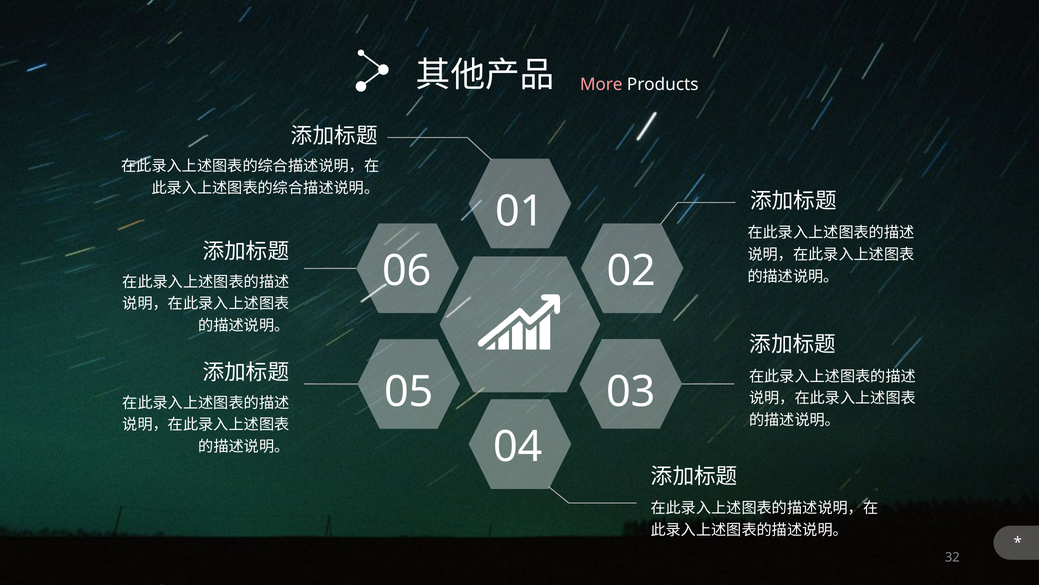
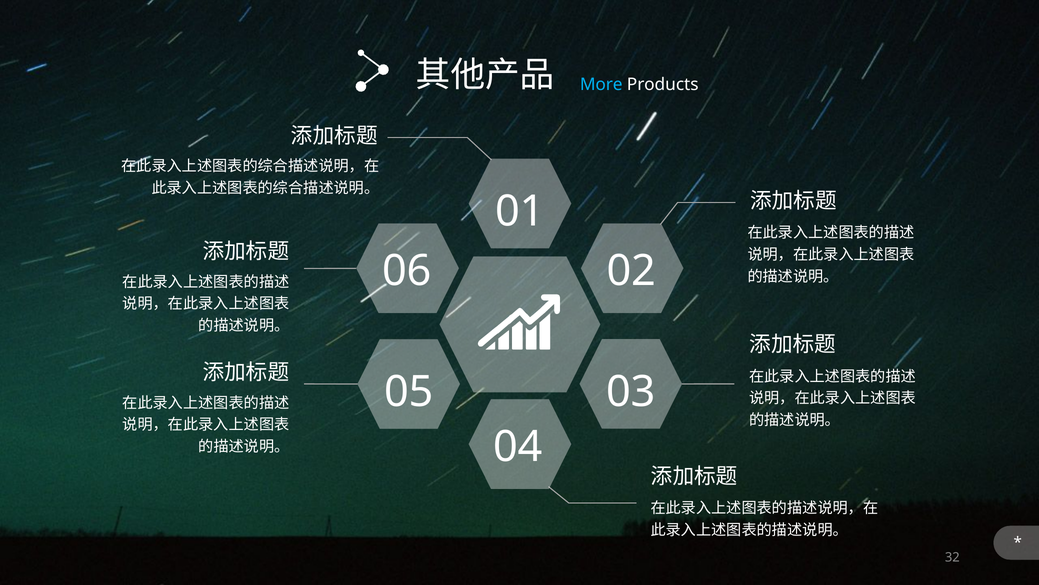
More colour: pink -> light blue (601, 84)
